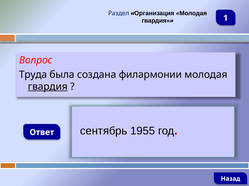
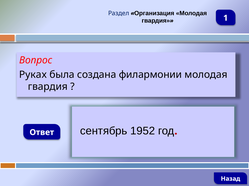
Труда: Труда -> Руках (33, 75)
гвардия underline: present -> none (48, 87)
1955: 1955 -> 1952 (143, 131)
